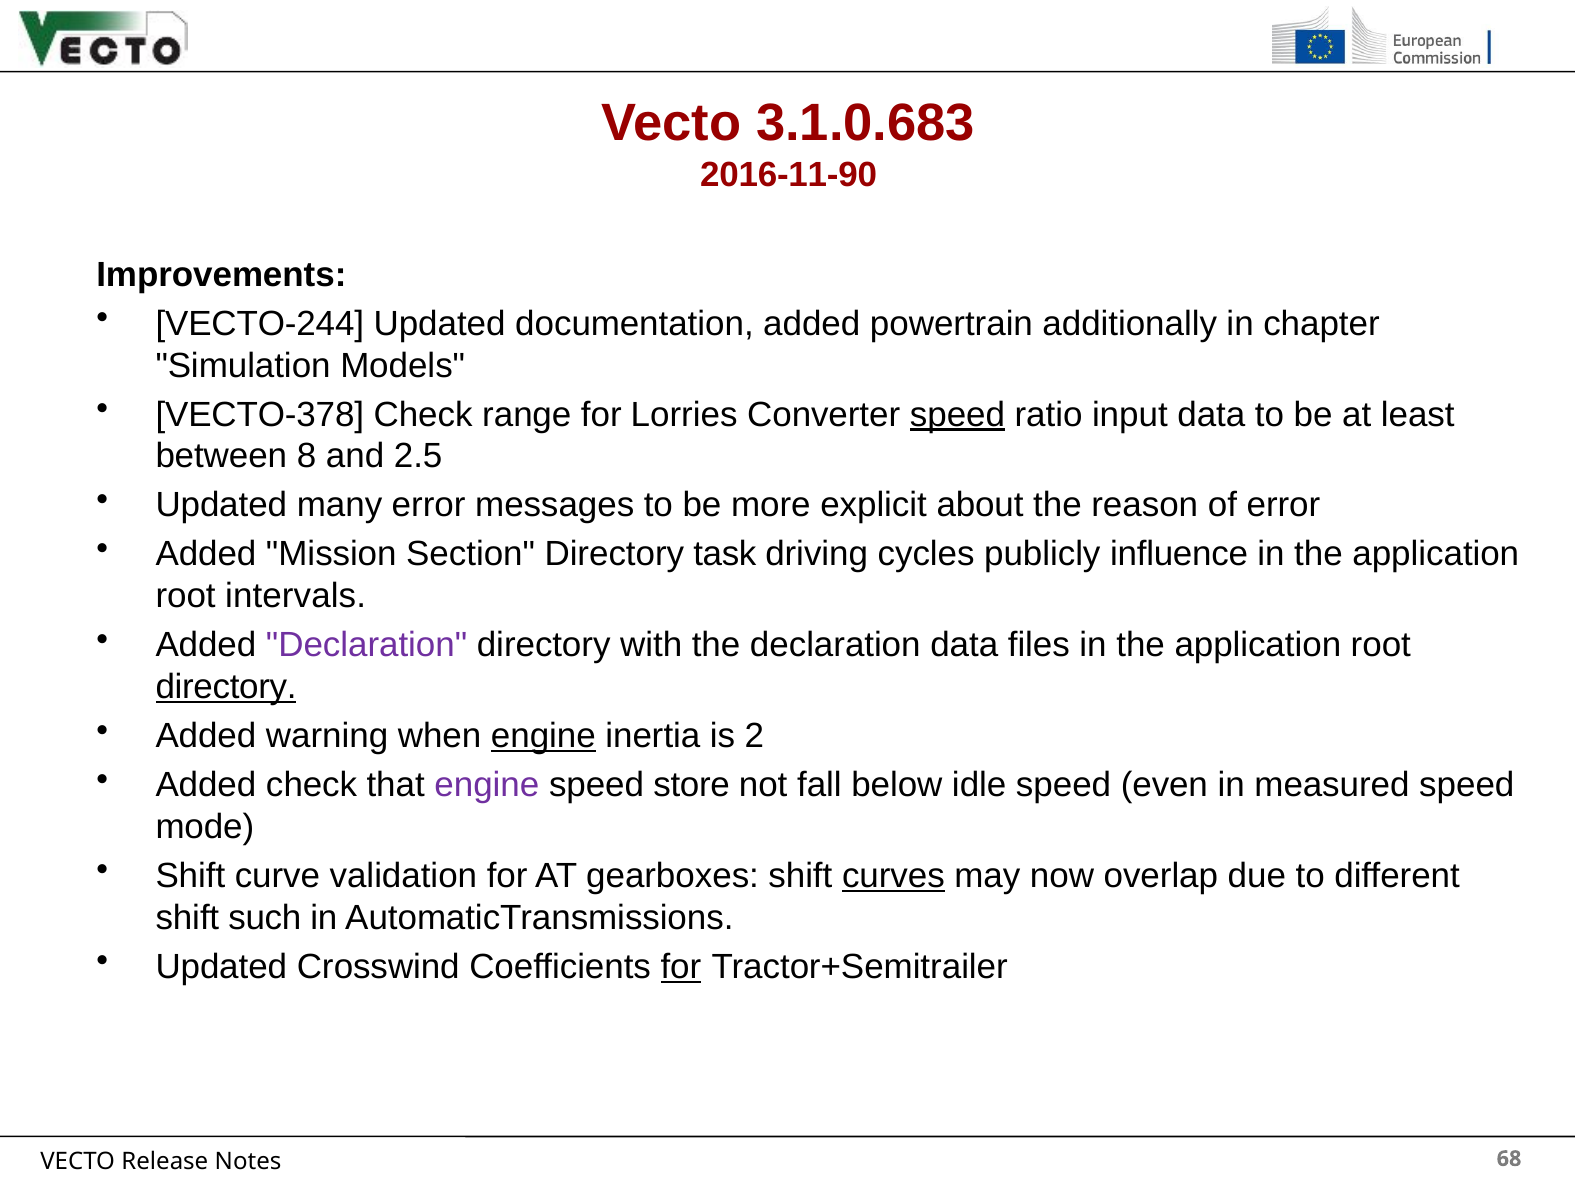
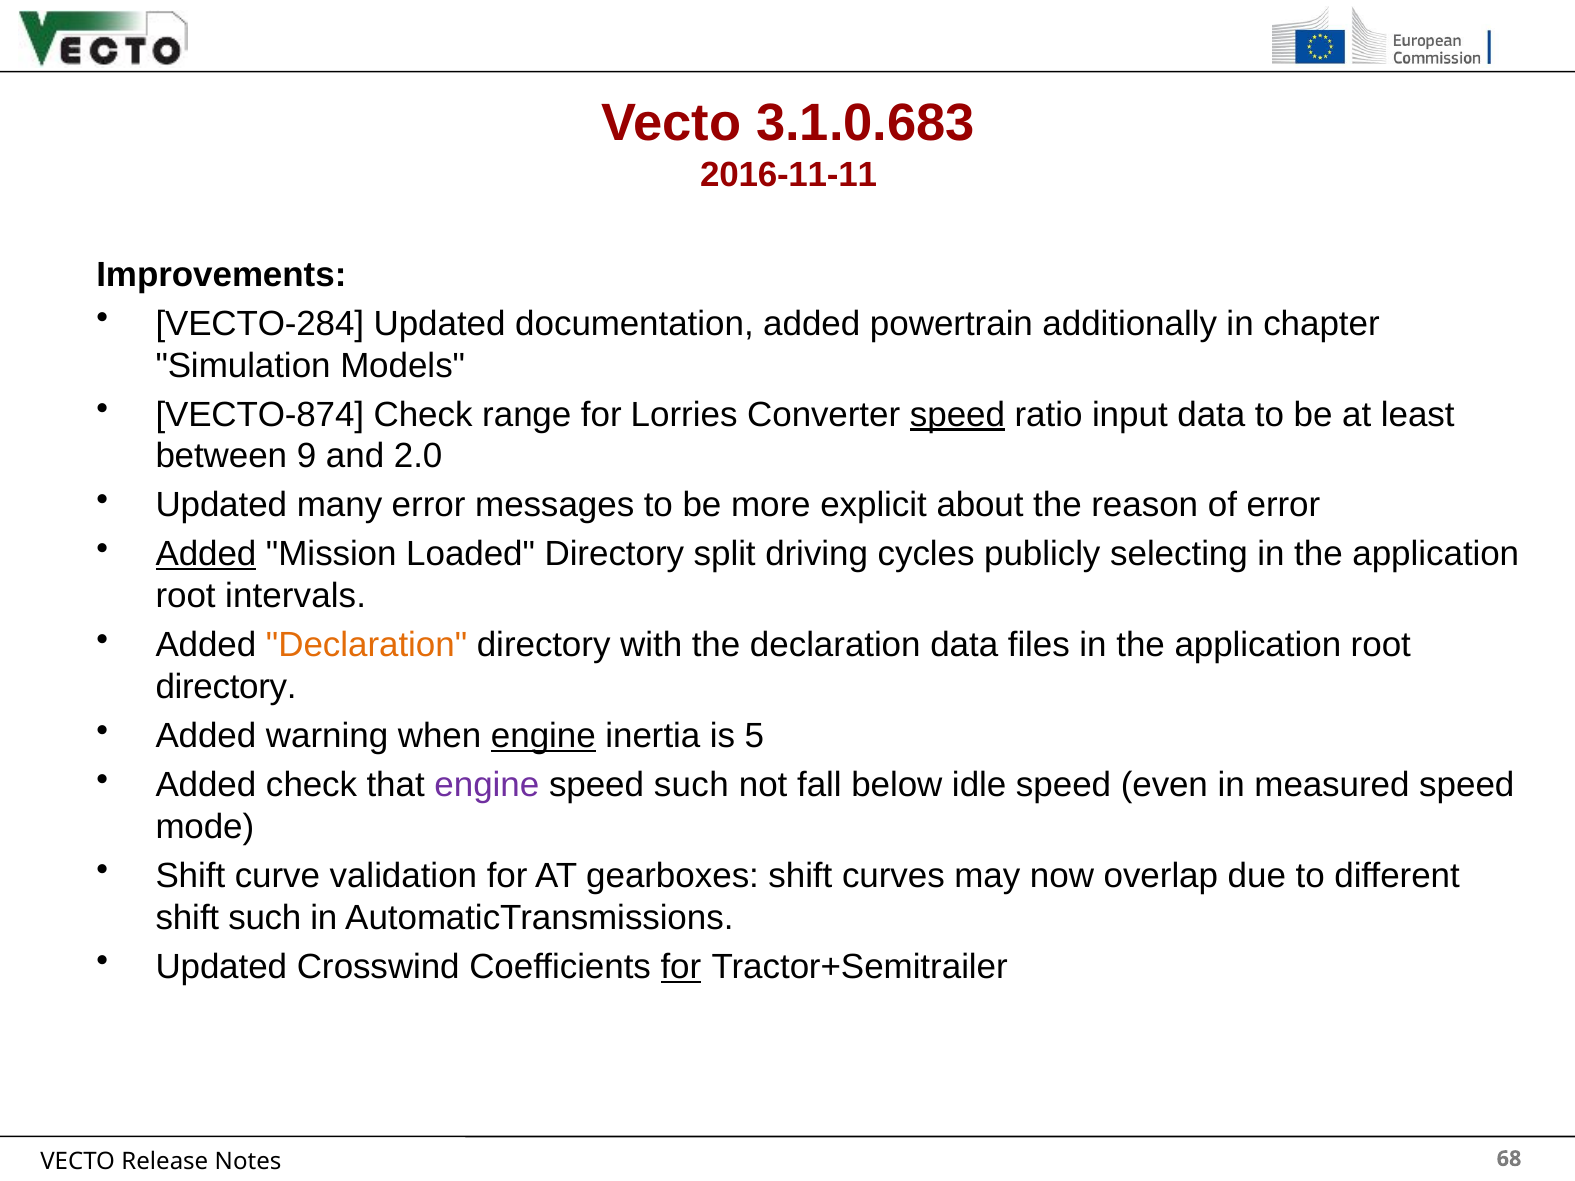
2016-11-90: 2016-11-90 -> 2016-11-11 (789, 175)
VECTO-244: VECTO-244 -> VECTO-284 (260, 324)
VECTO-378: VECTO-378 -> VECTO-874 (260, 415)
8: 8 -> 9 (307, 457)
2.5: 2.5 -> 2.0 (418, 457)
Added underline: none -> present (206, 555)
Section: Section -> Loaded (471, 555)
task: task -> split (725, 555)
influence: influence -> selecting (1179, 555)
Declaration colour: purple -> orange (367, 645)
directory underline: present -> none (226, 687)
2: 2 -> 5 (754, 736)
speed store: store -> such (691, 785)
curves underline: present -> none (893, 876)
